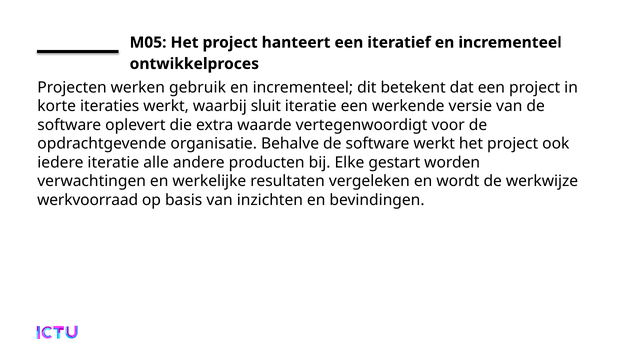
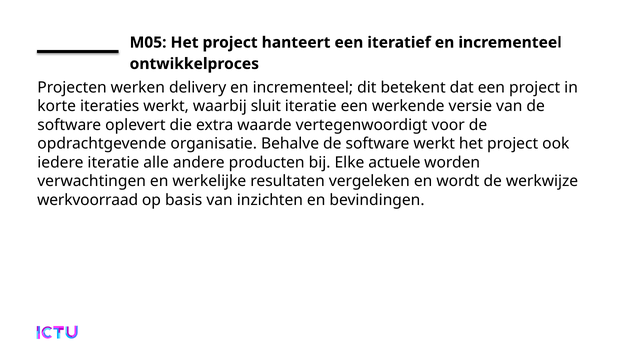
gebruik: gebruik -> delivery (198, 88)
gestart: gestart -> actuele (394, 162)
